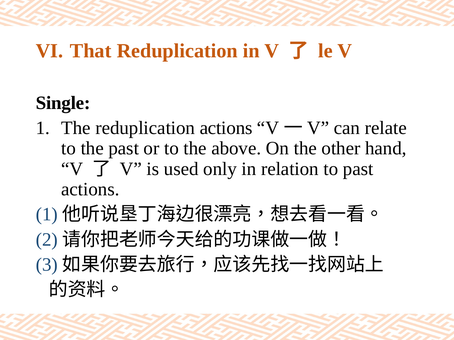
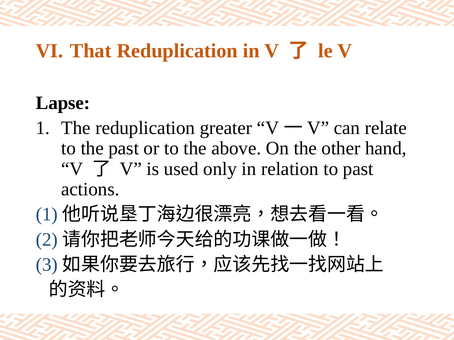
Single: Single -> Lapse (63, 103)
reduplication actions: actions -> greater (226, 128)
